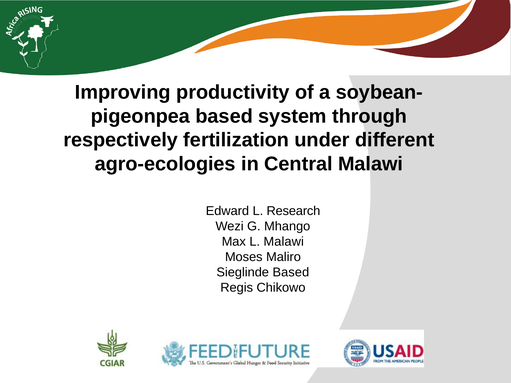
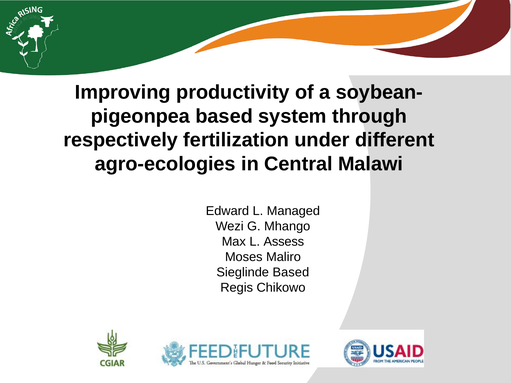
Research: Research -> Managed (293, 211)
L Malawi: Malawi -> Assess (284, 242)
